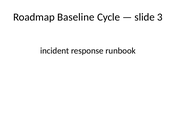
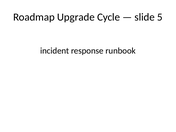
Baseline: Baseline -> Upgrade (76, 17)
3: 3 -> 5 (160, 17)
